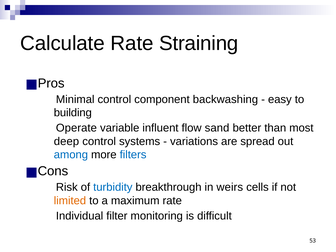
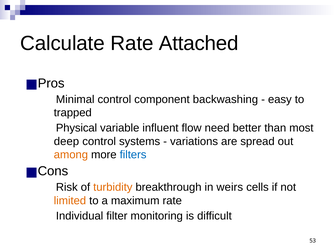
Straining: Straining -> Attached (199, 43)
building: building -> trapped (73, 113)
Operate: Operate -> Physical (76, 128)
sand: sand -> need (217, 128)
among colour: blue -> orange (71, 155)
turbidity colour: blue -> orange (113, 187)
